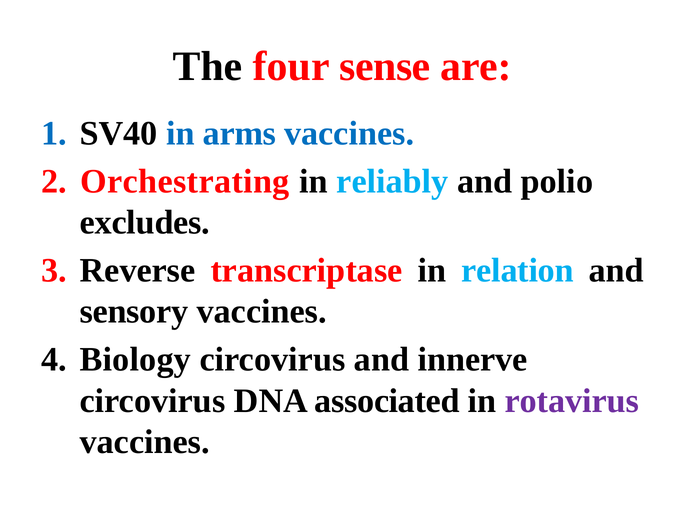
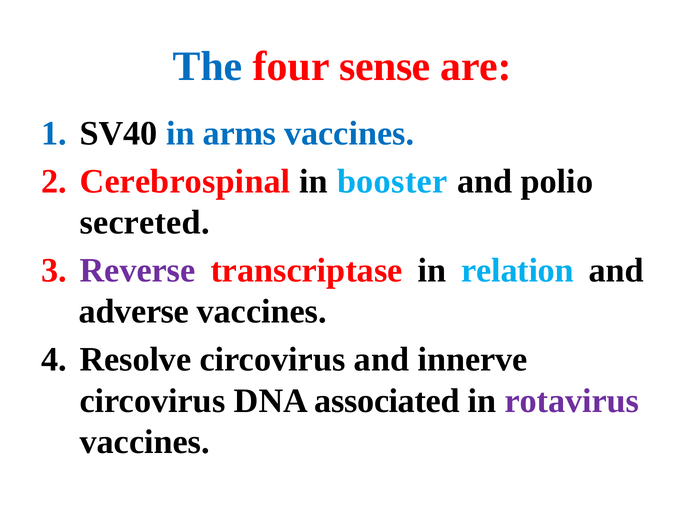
The colour: black -> blue (208, 66)
Orchestrating: Orchestrating -> Cerebrospinal (185, 181)
reliably: reliably -> booster (392, 181)
excludes: excludes -> secreted (145, 222)
Reverse colour: black -> purple (138, 270)
sensory: sensory -> adverse (134, 312)
Biology: Biology -> Resolve (135, 359)
